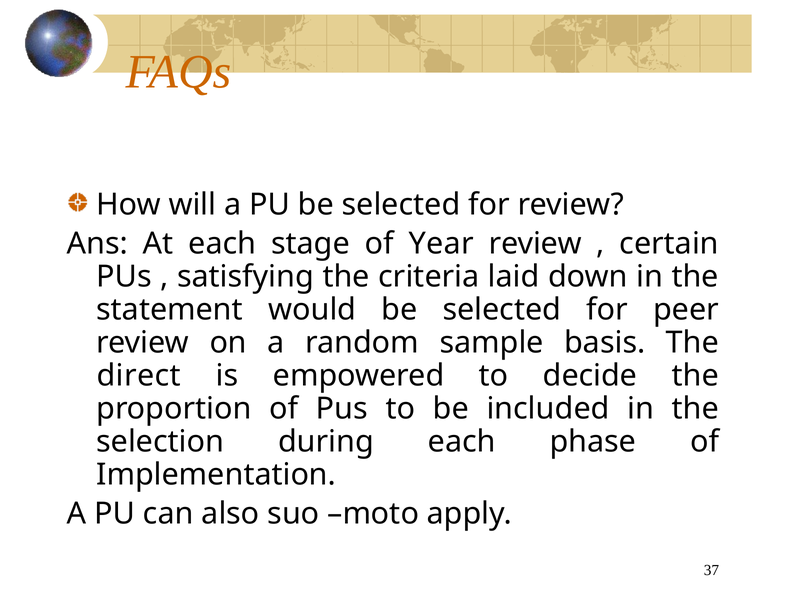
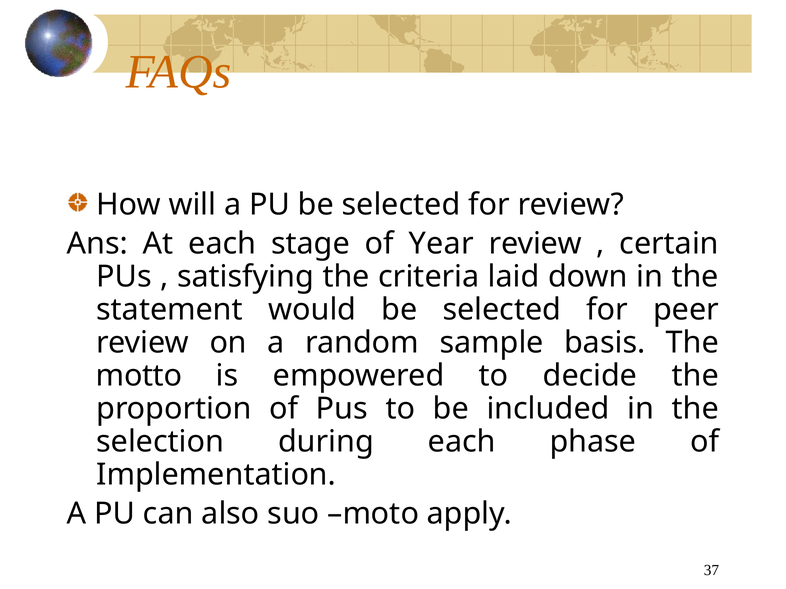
direct: direct -> motto (139, 376)
